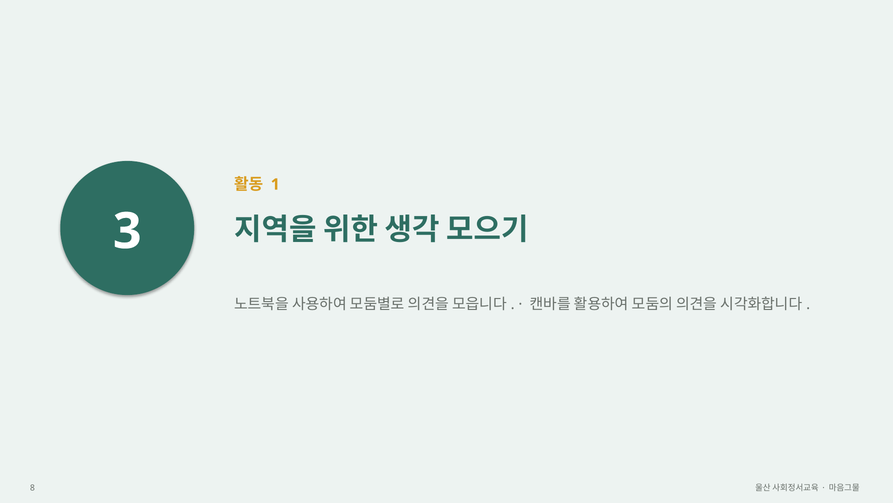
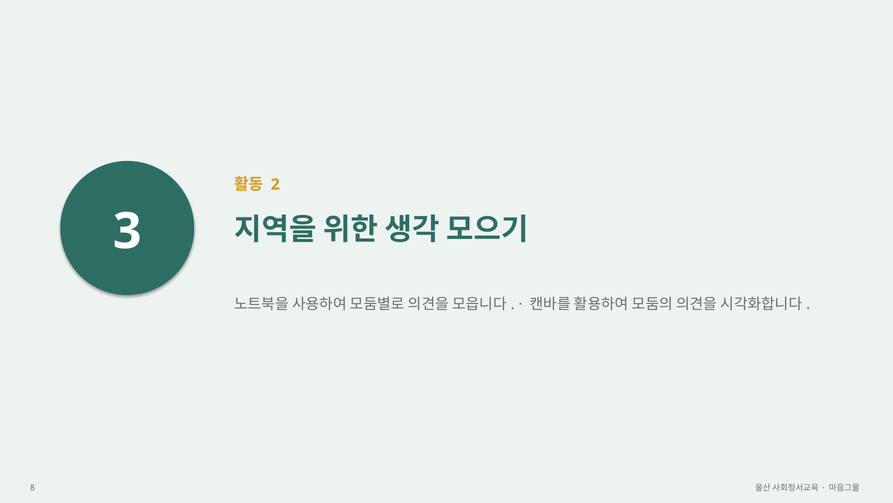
1: 1 -> 2 (275, 184)
